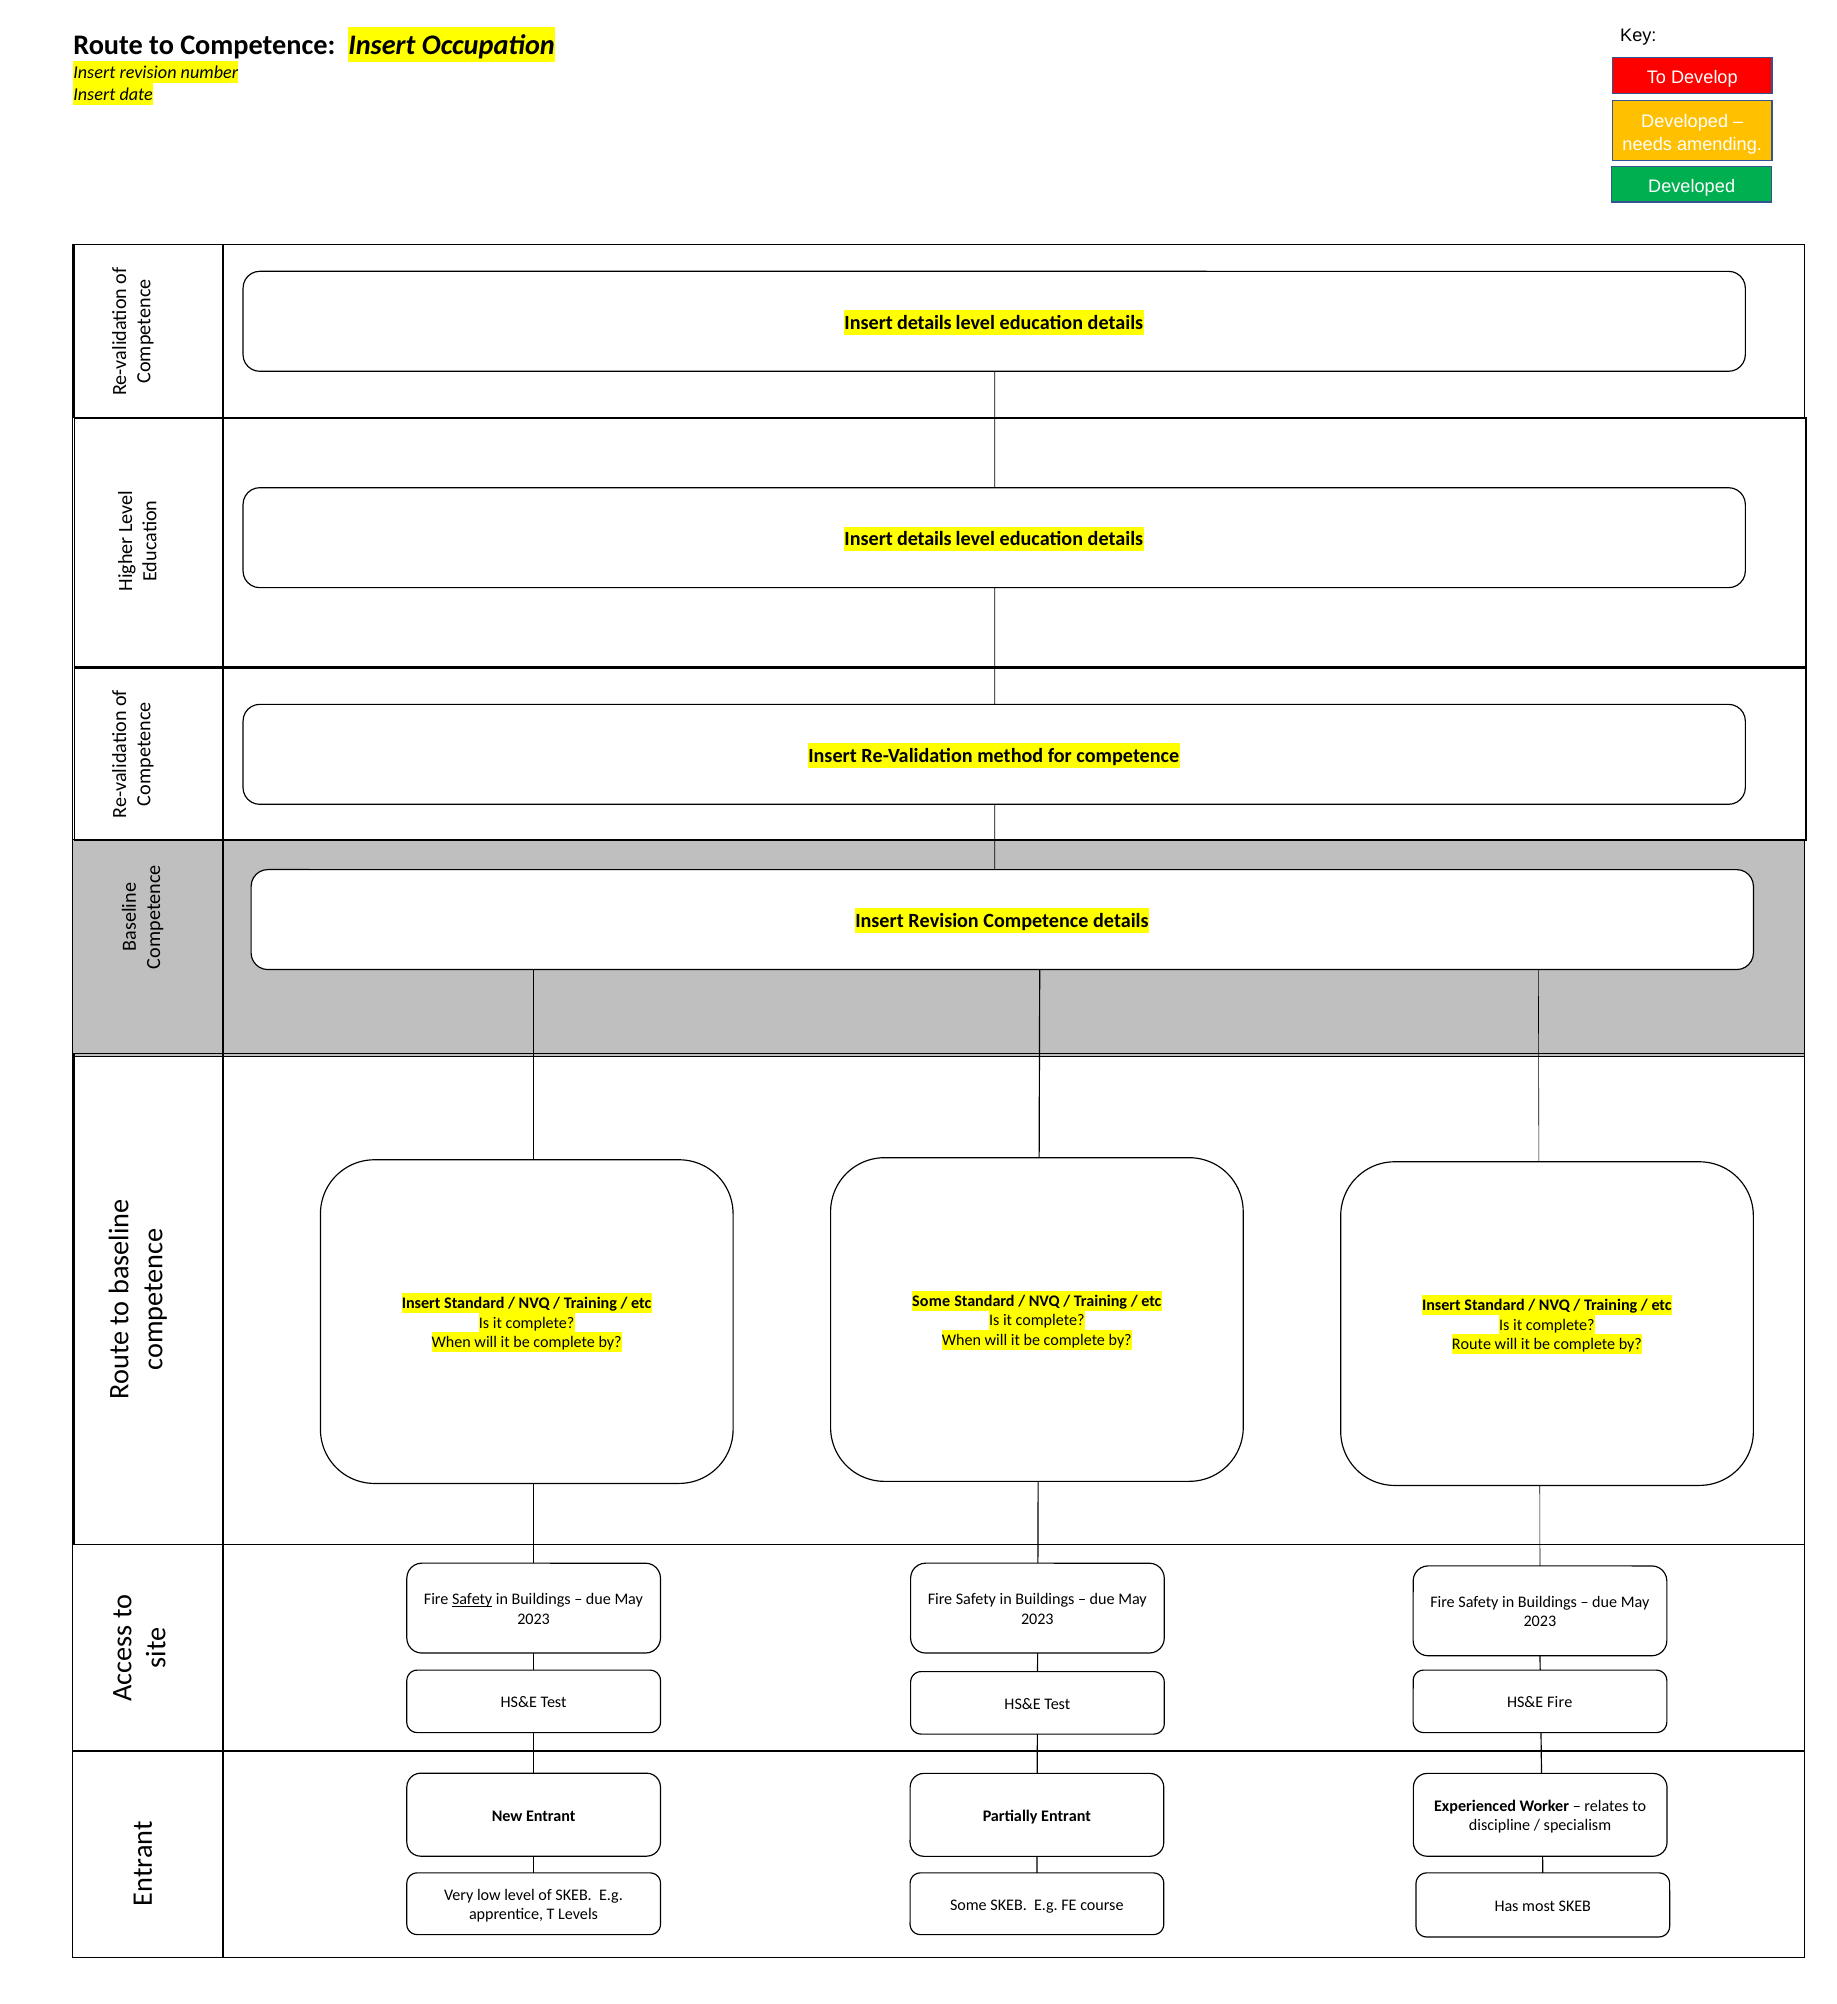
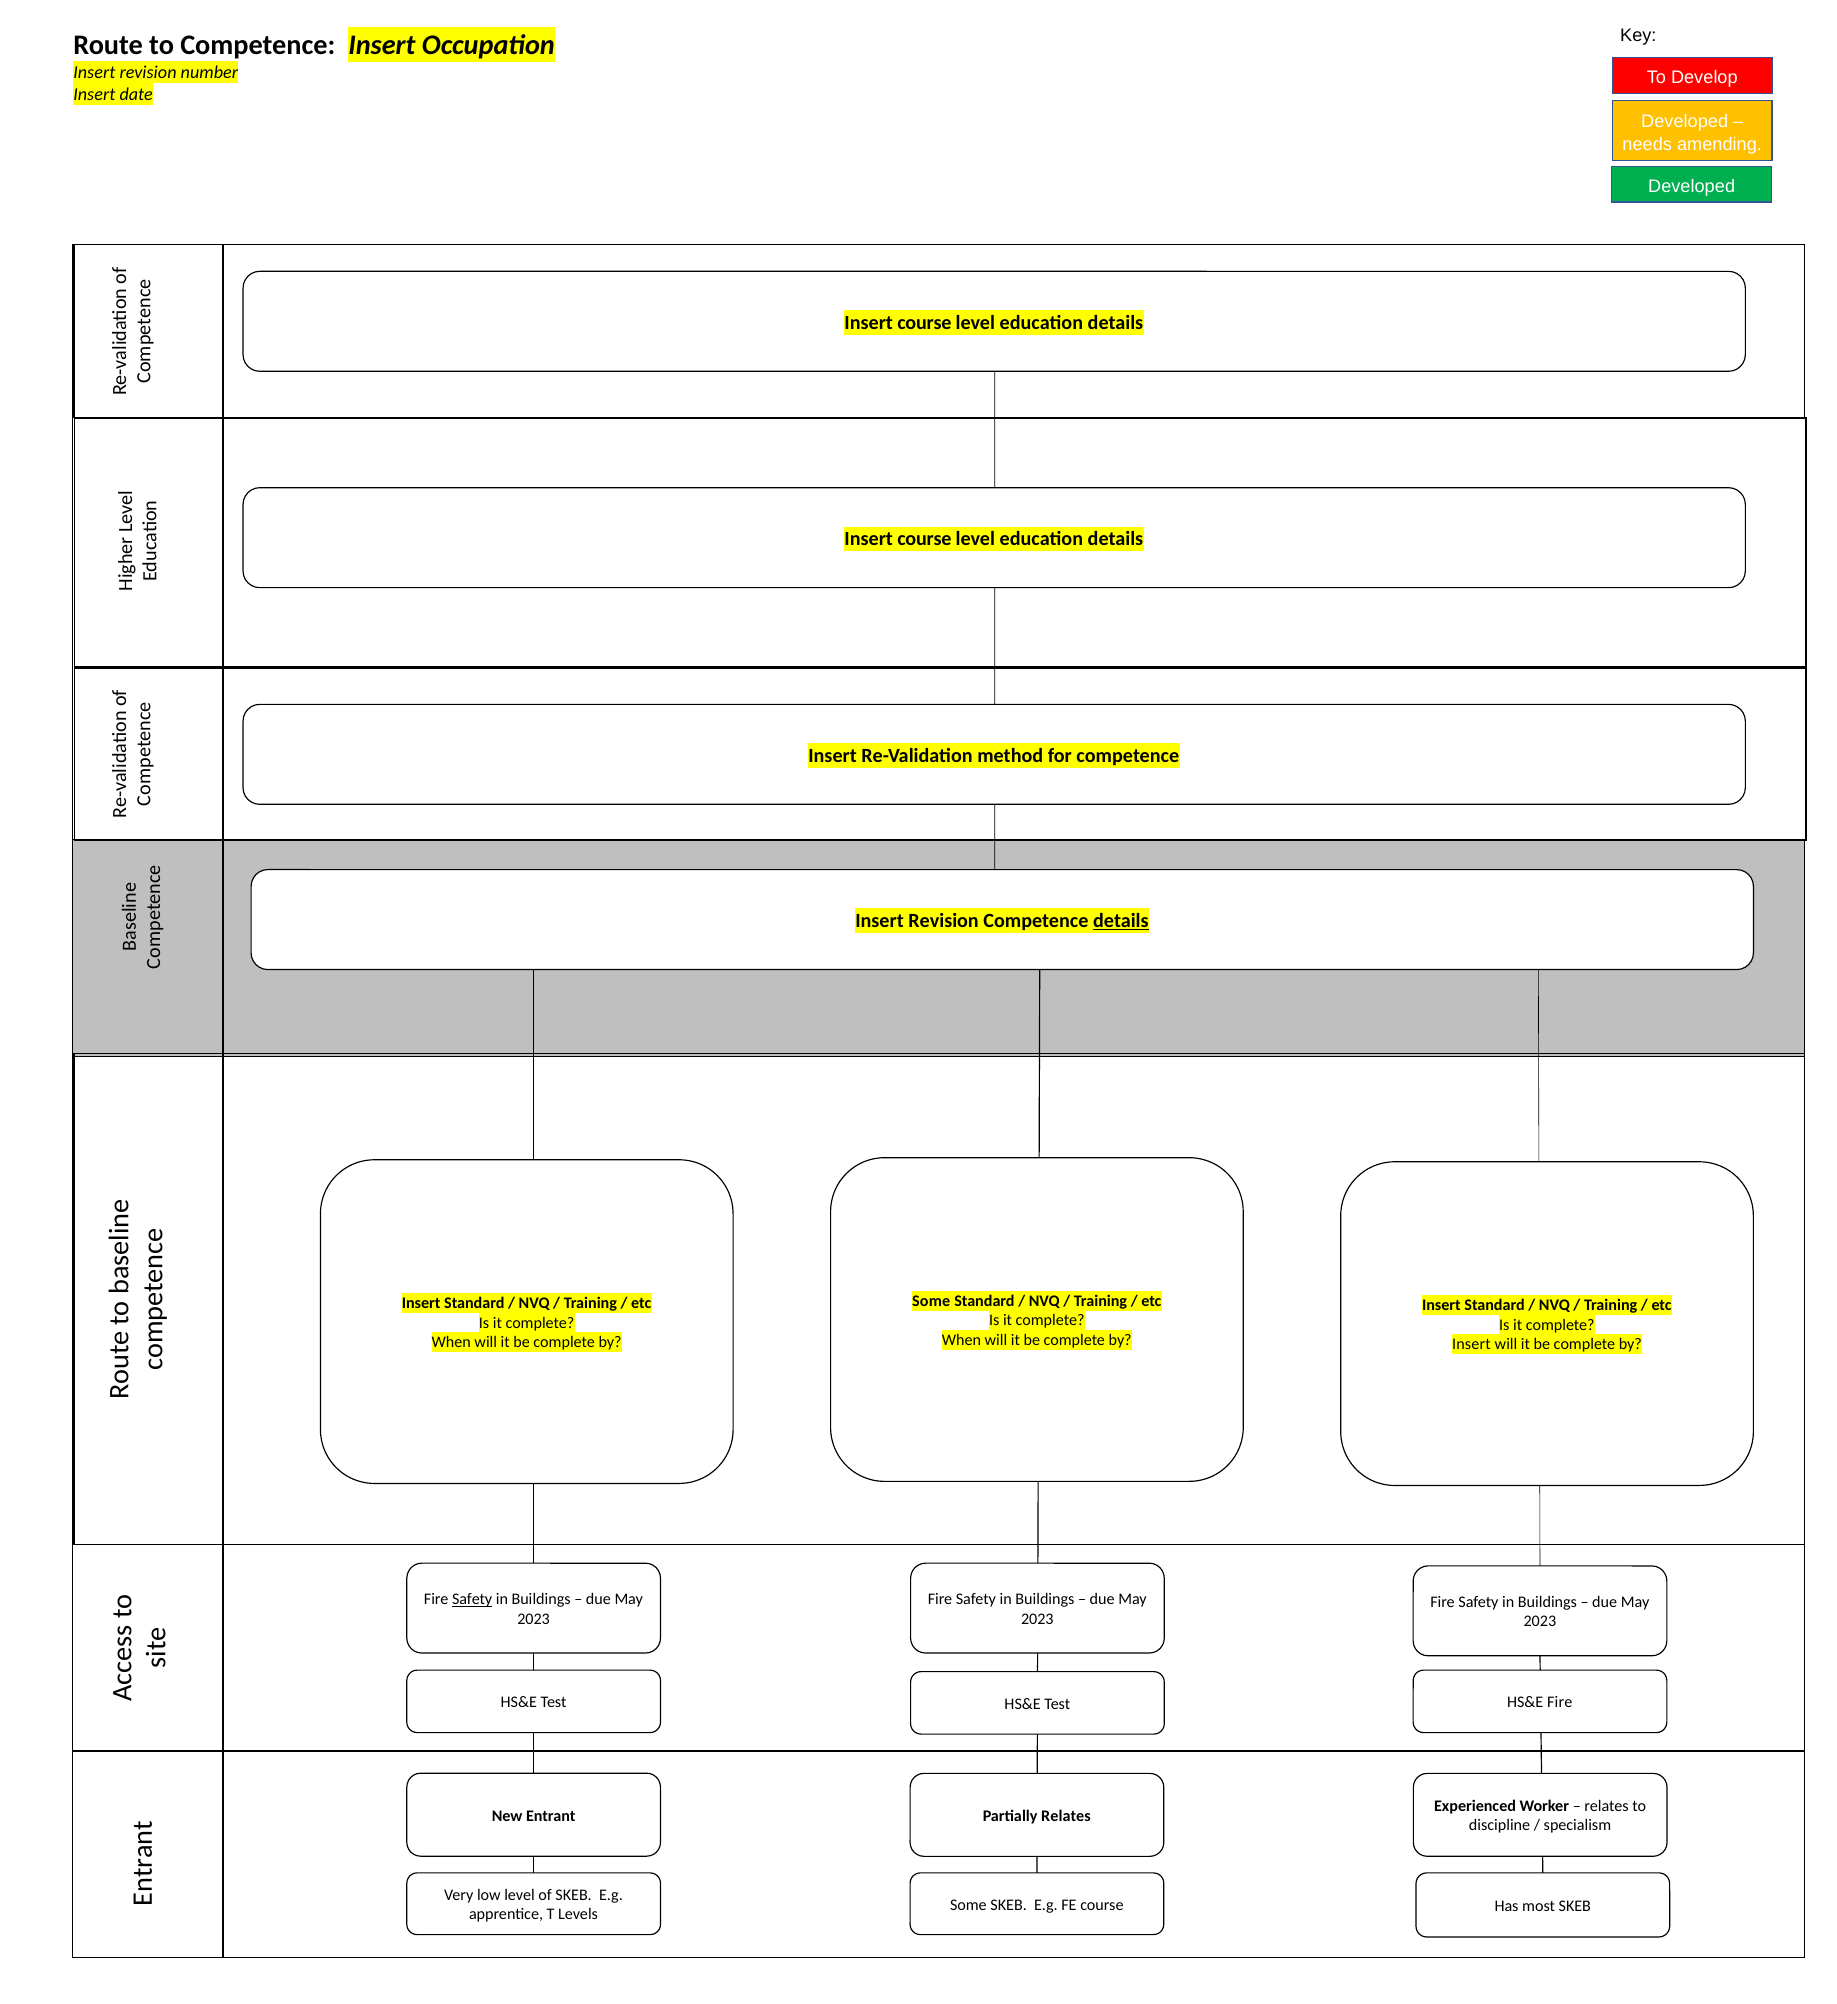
details: details -> course (924, 323)
details: details -> course (924, 539)
details underline: none -> present (1121, 921)
Route: Route -> Insert (1471, 1344)
Partially Entrant: Entrant -> Relates (1066, 1816)
